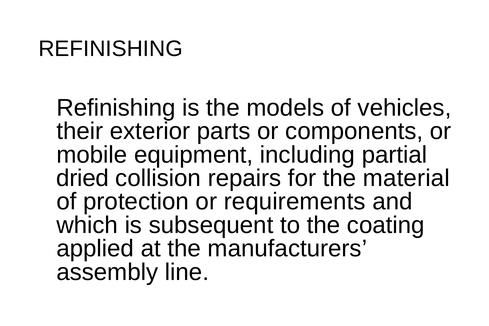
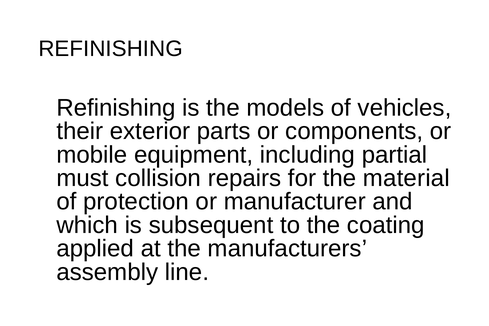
dried: dried -> must (83, 178)
requirements: requirements -> manufacturer (295, 201)
